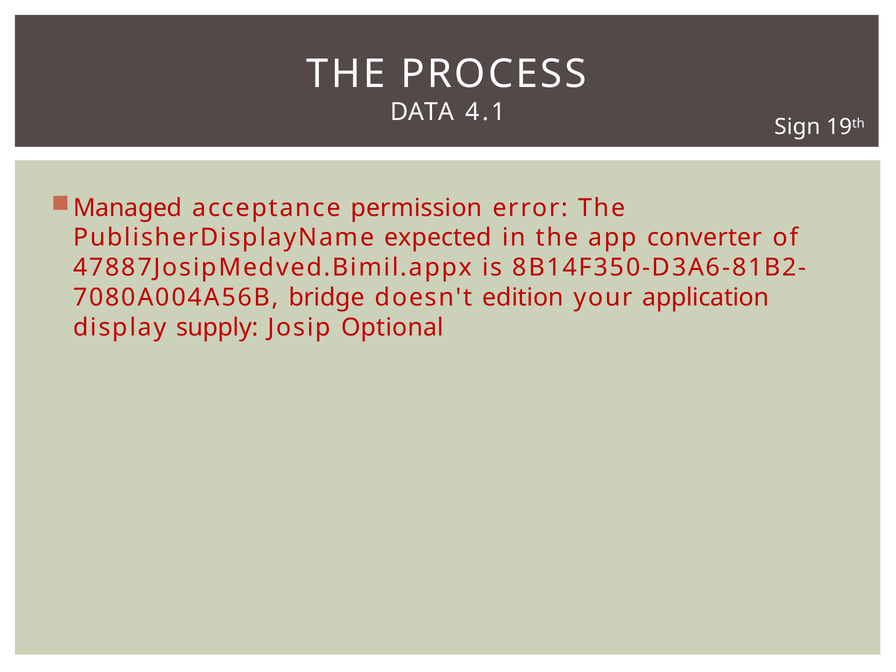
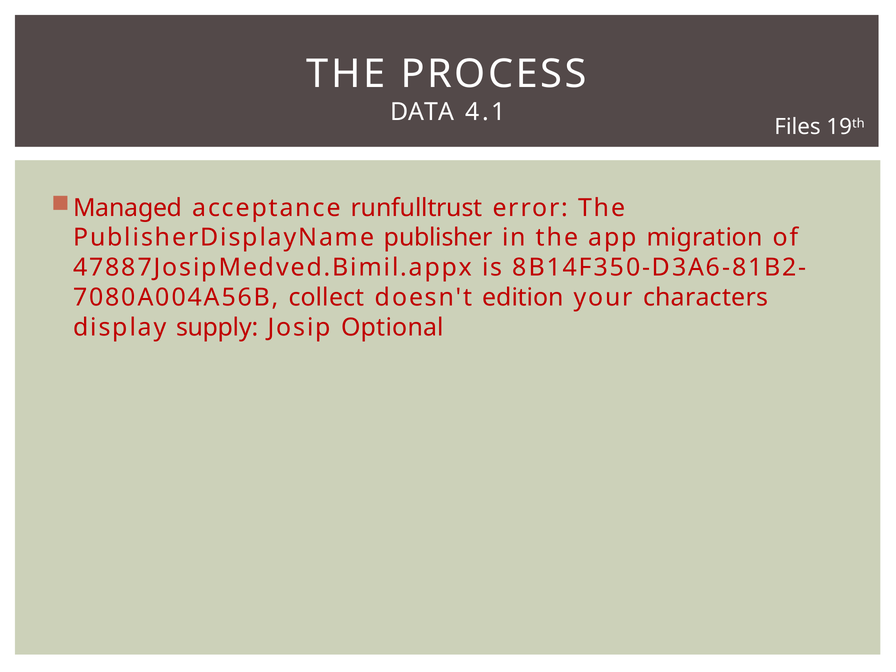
Sign: Sign -> Files (797, 127)
permission: permission -> runfulltrust (417, 208)
expected: expected -> publisher (438, 238)
converter: converter -> migration (705, 238)
bridge: bridge -> collect (326, 297)
application: application -> characters (706, 297)
